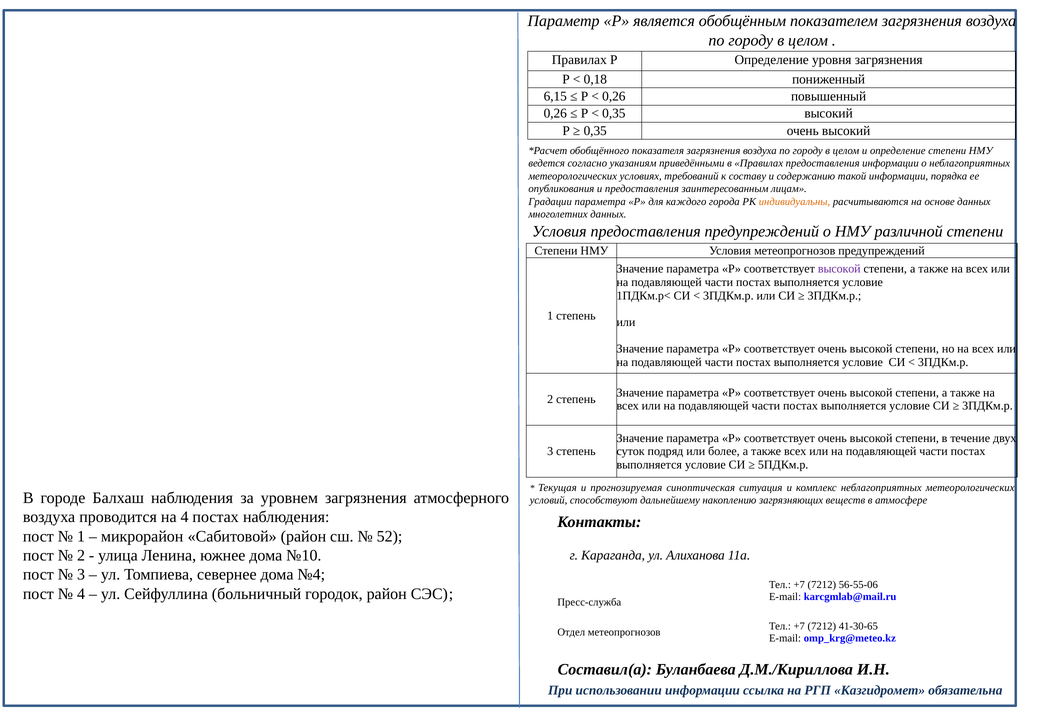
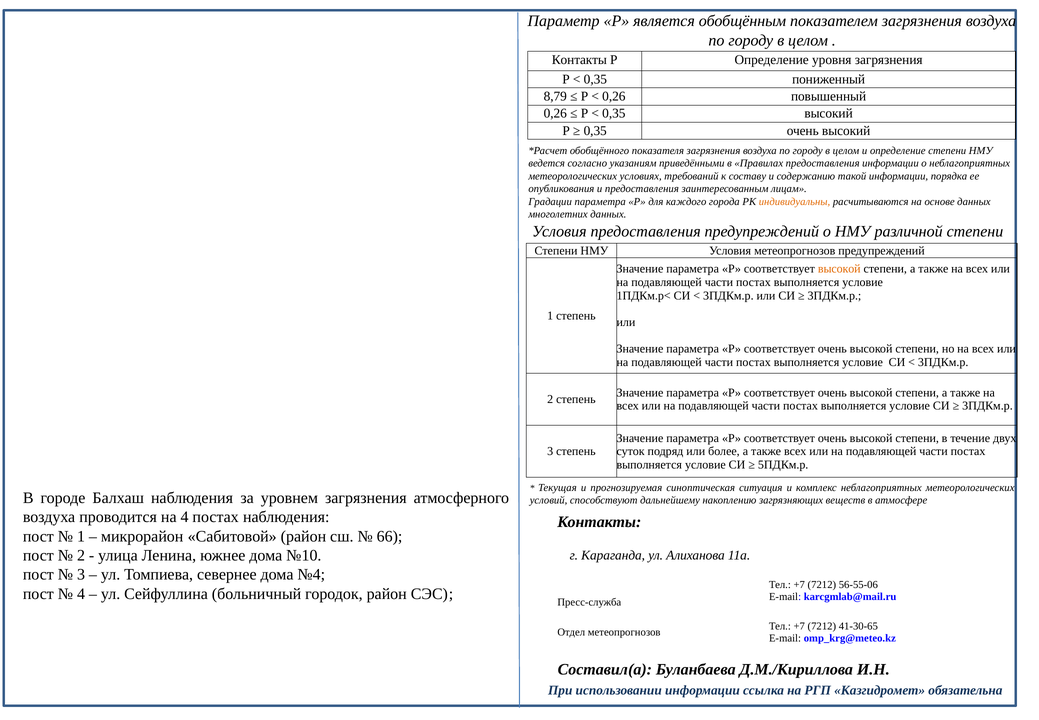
Правилах: Правилах -> Контакты (579, 60)
0,18: 0,18 -> 0,35 (595, 79)
6,15: 6,15 -> 8,79 (555, 96)
высокой colour: purple -> orange (839, 269)
52: 52 -> 66 (390, 536)
